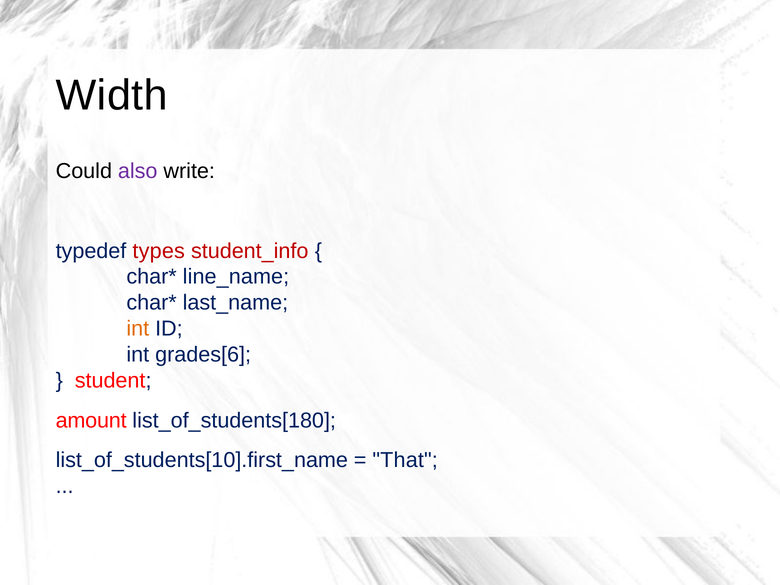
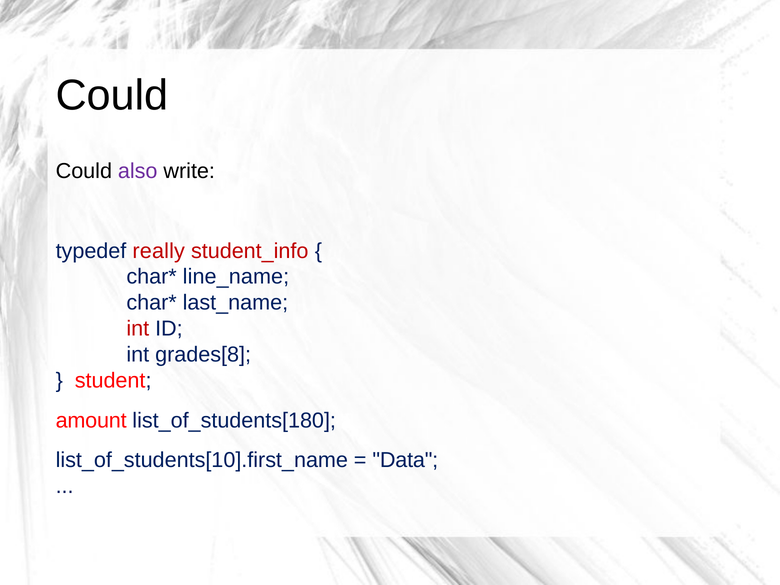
Width: Width -> Could (112, 96)
types: types -> really (159, 251)
int colour: orange -> red (138, 329)
grades[6: grades[6 -> grades[8 (203, 355)
That: That -> Data (405, 460)
